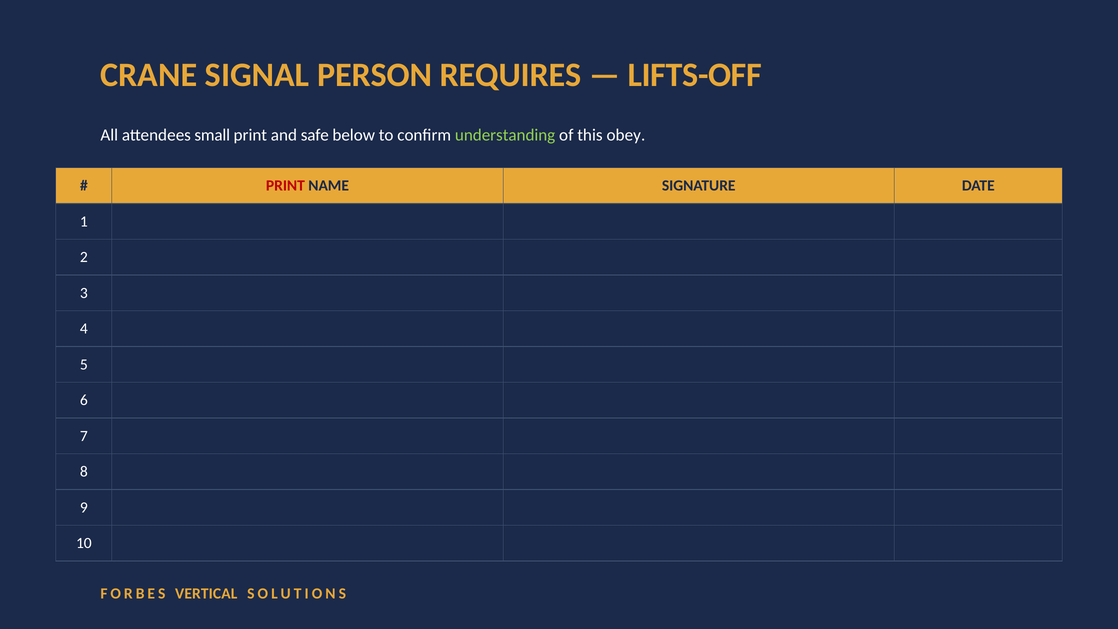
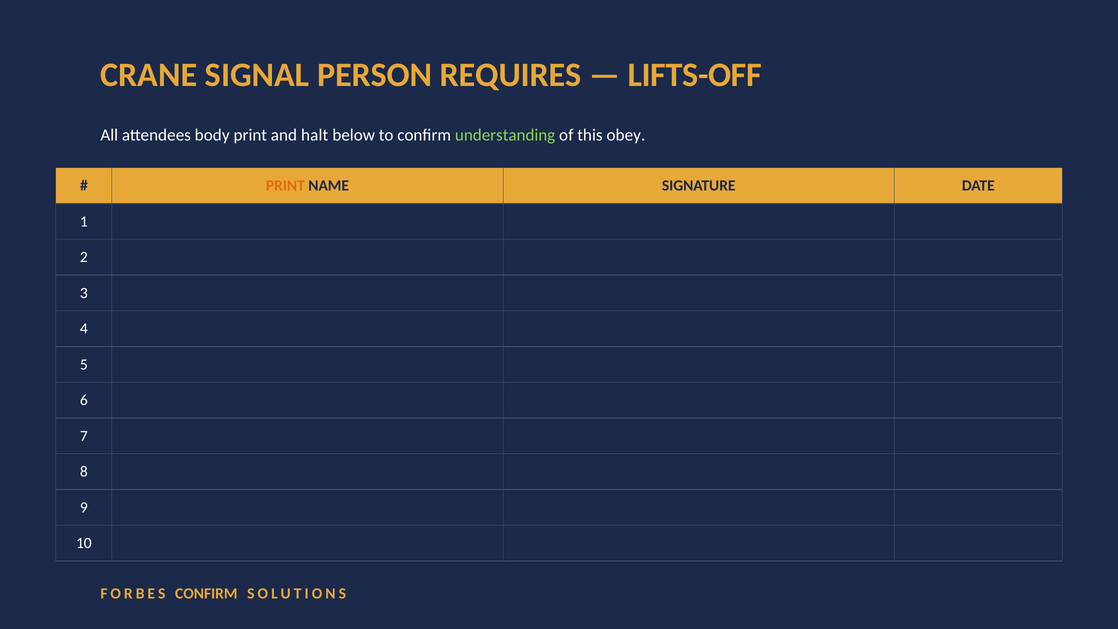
small: small -> body (212, 135)
safe: safe -> halt (315, 135)
PRINT colour: red -> orange (285, 186)
FORBES VERTICAL: VERTICAL -> CONFIRM (206, 594)
